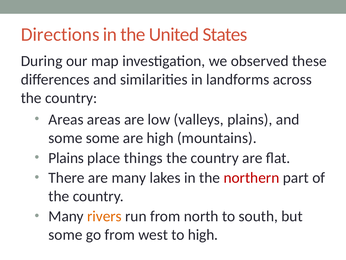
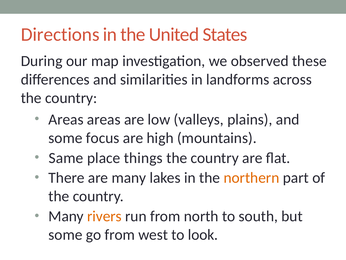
some some: some -> focus (103, 138)
Plains: Plains -> Same (66, 158)
northern colour: red -> orange (251, 178)
to high: high -> look (203, 234)
